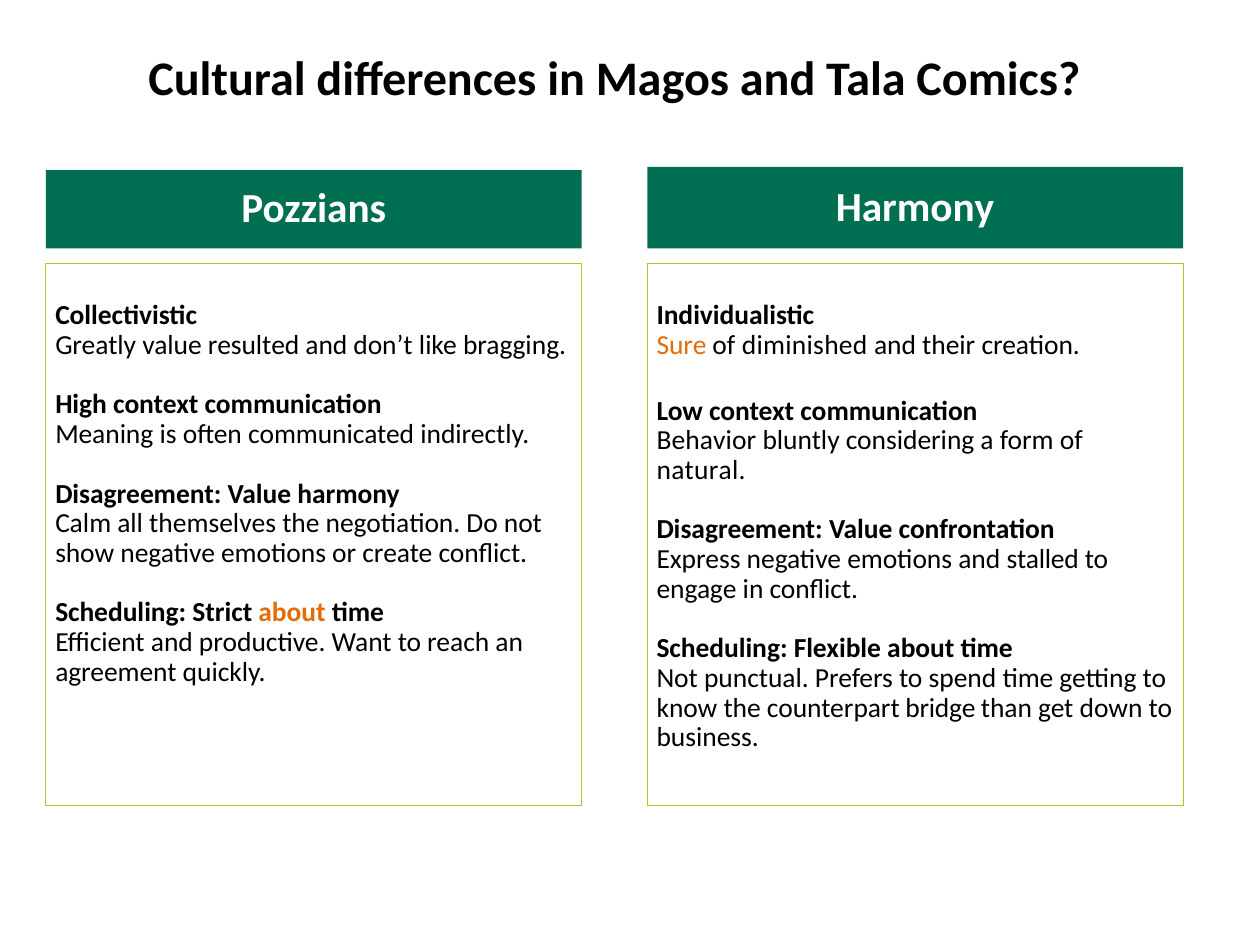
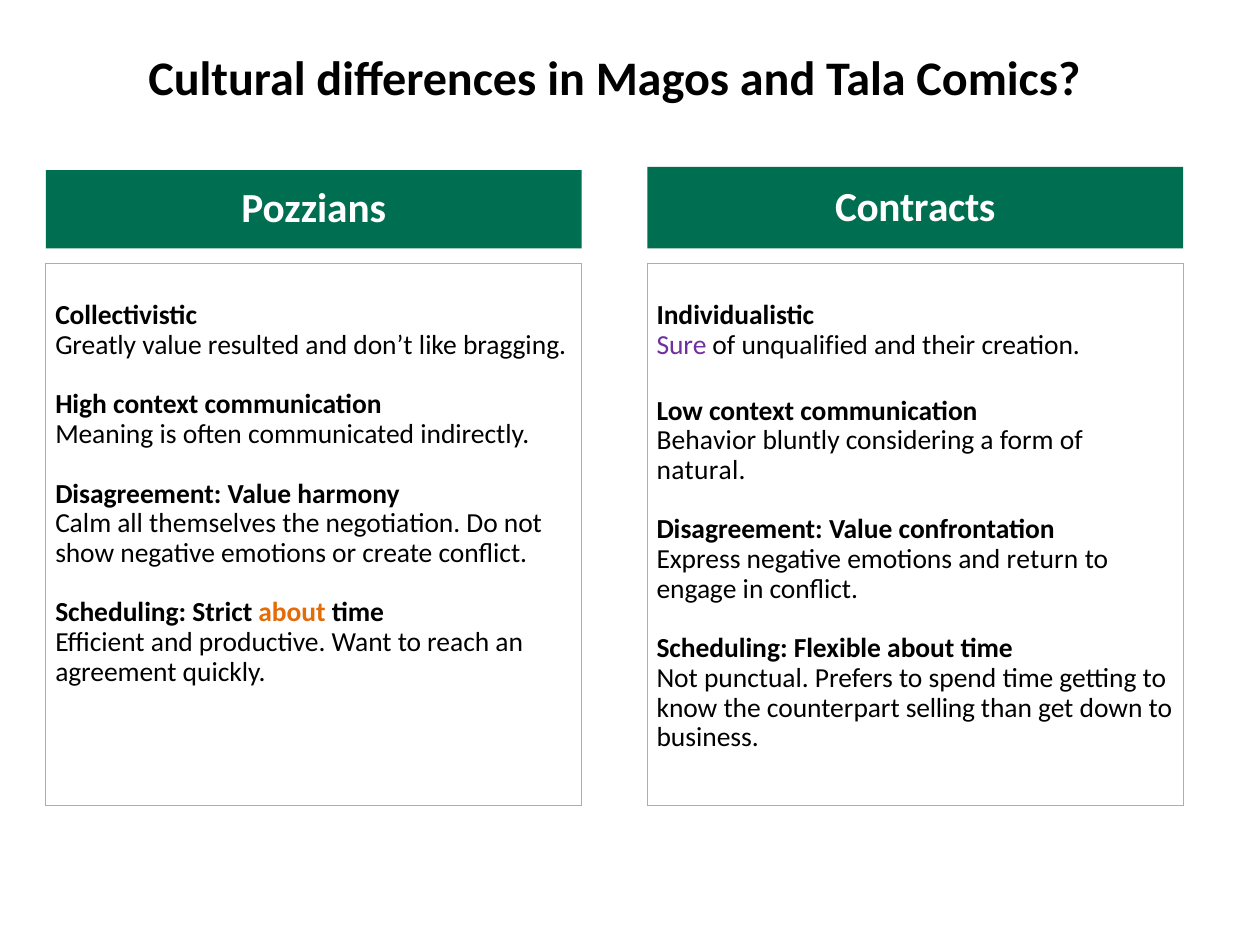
Harmony: Harmony -> Contracts (915, 207)
Sure colour: orange -> purple (682, 346)
diminished: diminished -> unqualified (805, 346)
stalled: stalled -> return (1042, 560)
bridge: bridge -> selling (940, 708)
